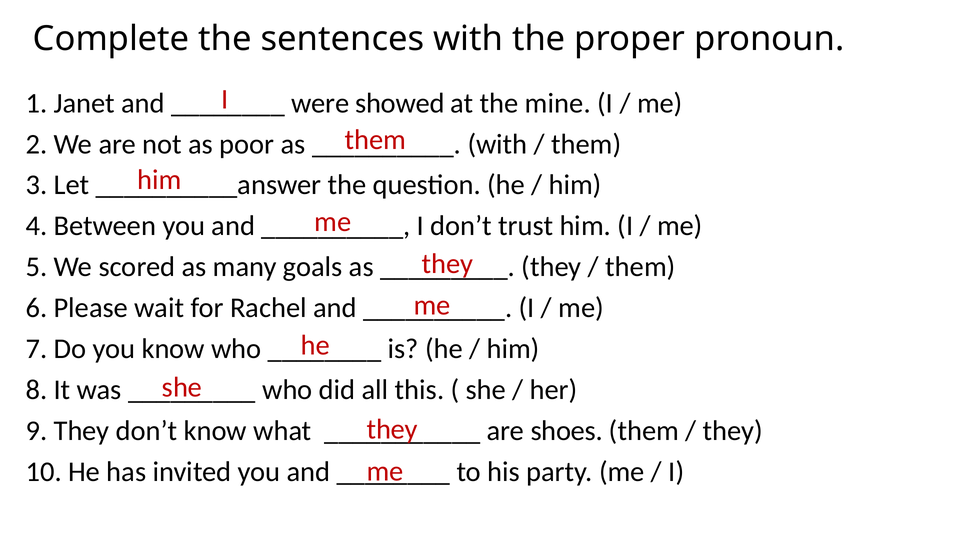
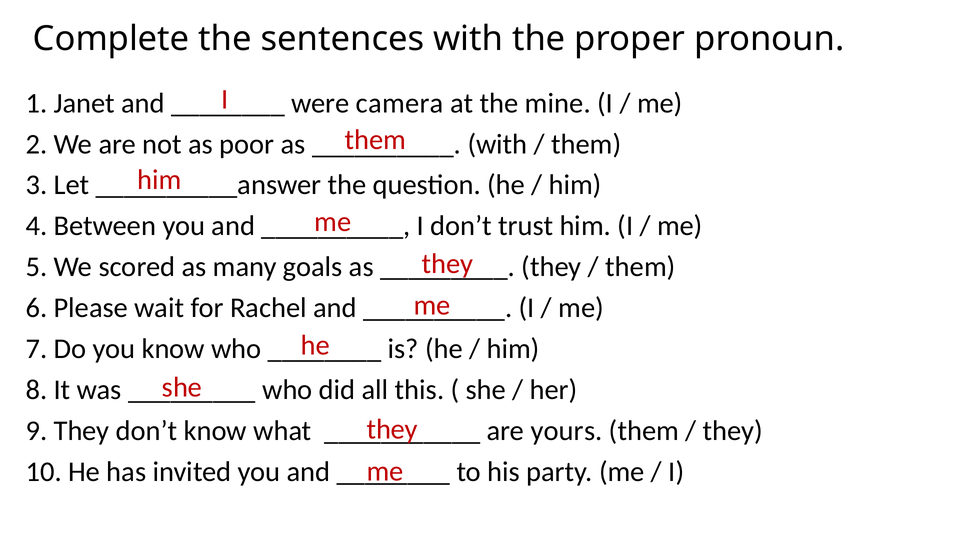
showed: showed -> camera (400, 103)
shoes: shoes -> yours (567, 431)
